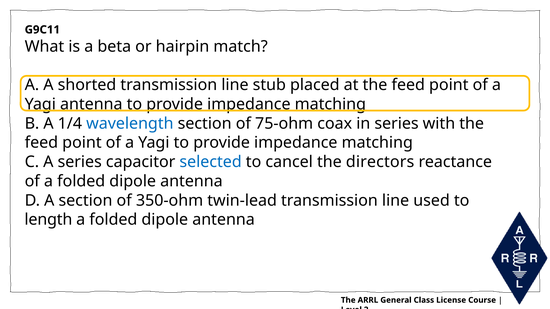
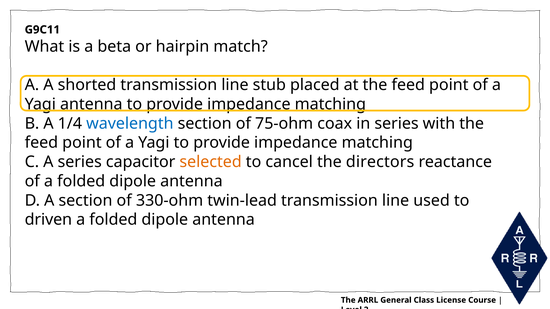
selected colour: blue -> orange (211, 162)
350-ohm: 350-ohm -> 330-ohm (170, 201)
length: length -> driven (48, 220)
